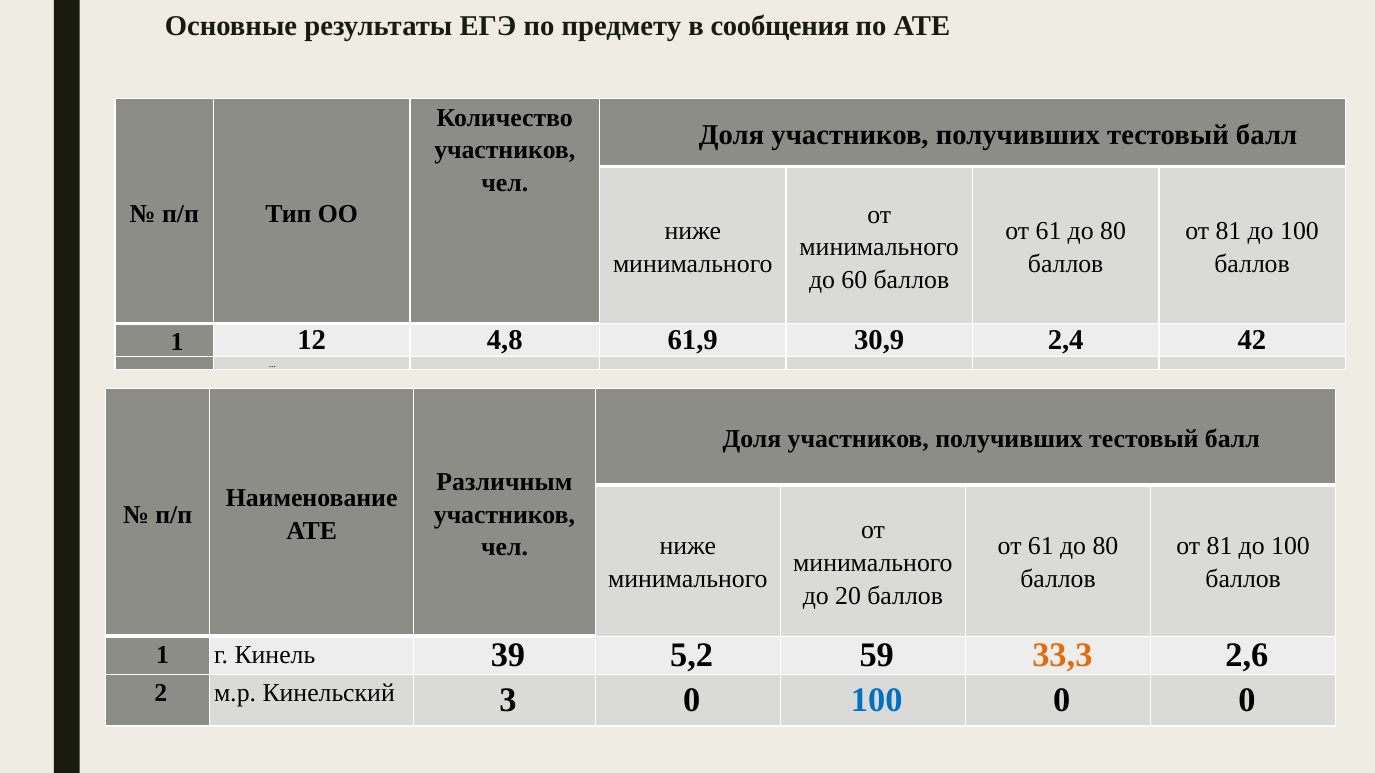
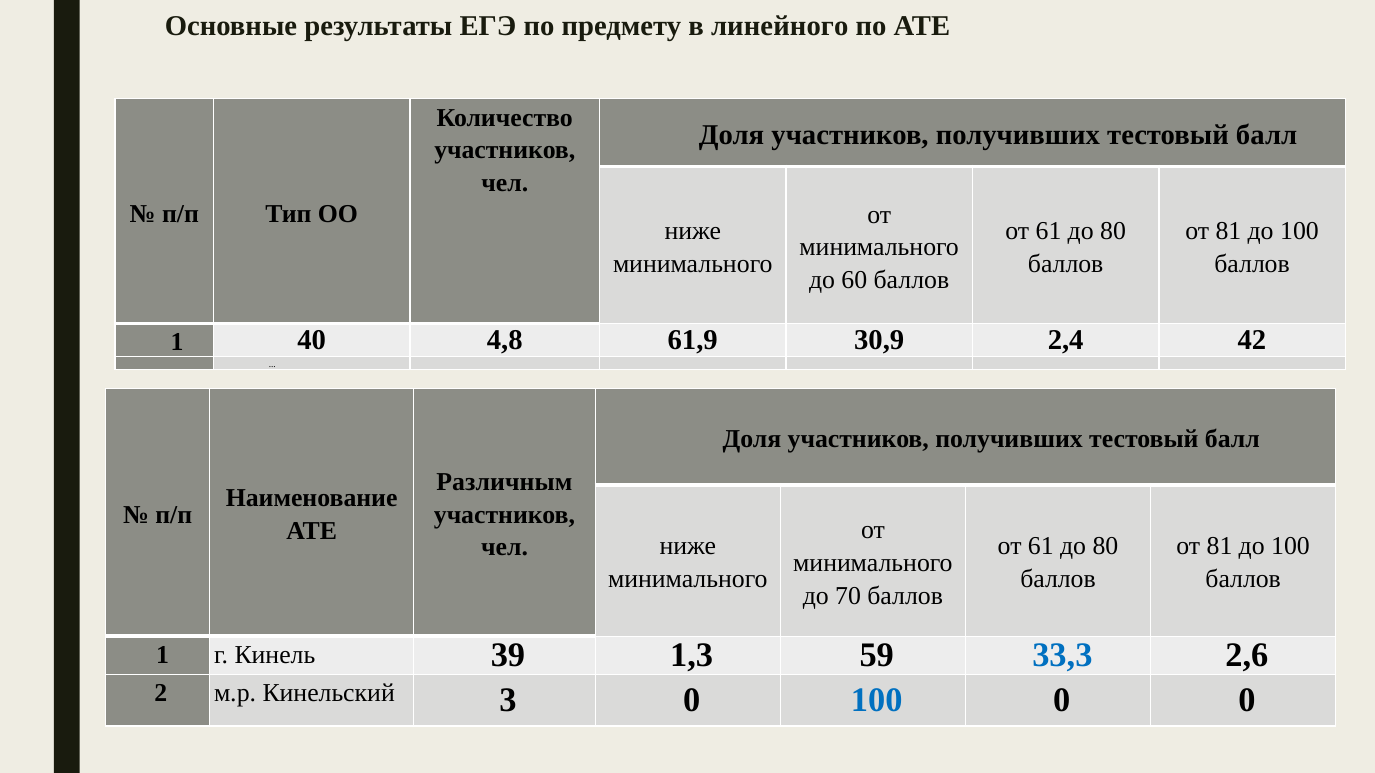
сообщения: сообщения -> линейного (780, 26)
12: 12 -> 40 (312, 340)
20: 20 -> 70 (848, 596)
5,2: 5,2 -> 1,3 (692, 656)
33,3 colour: orange -> blue (1062, 656)
